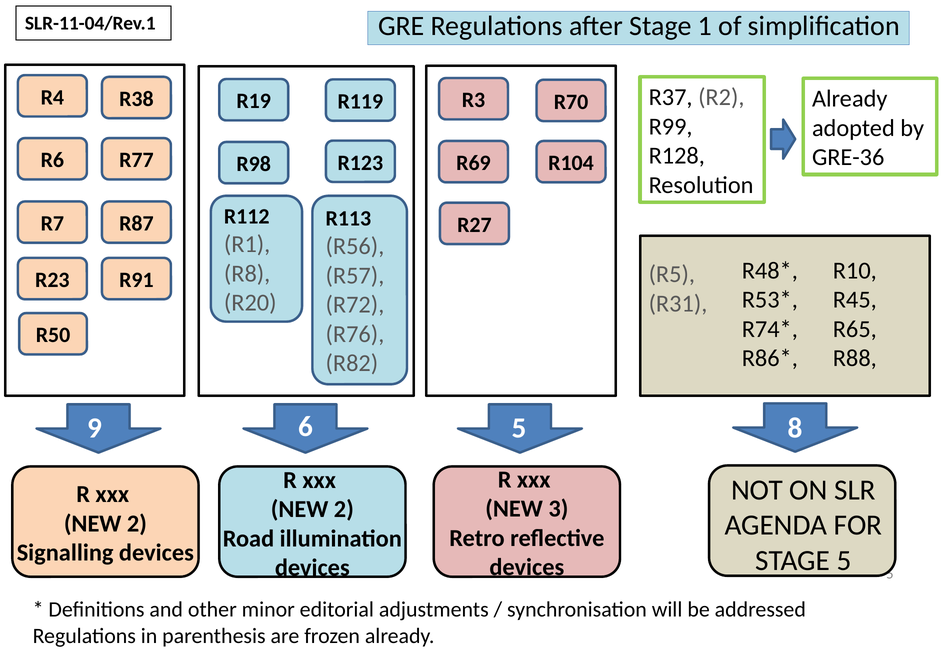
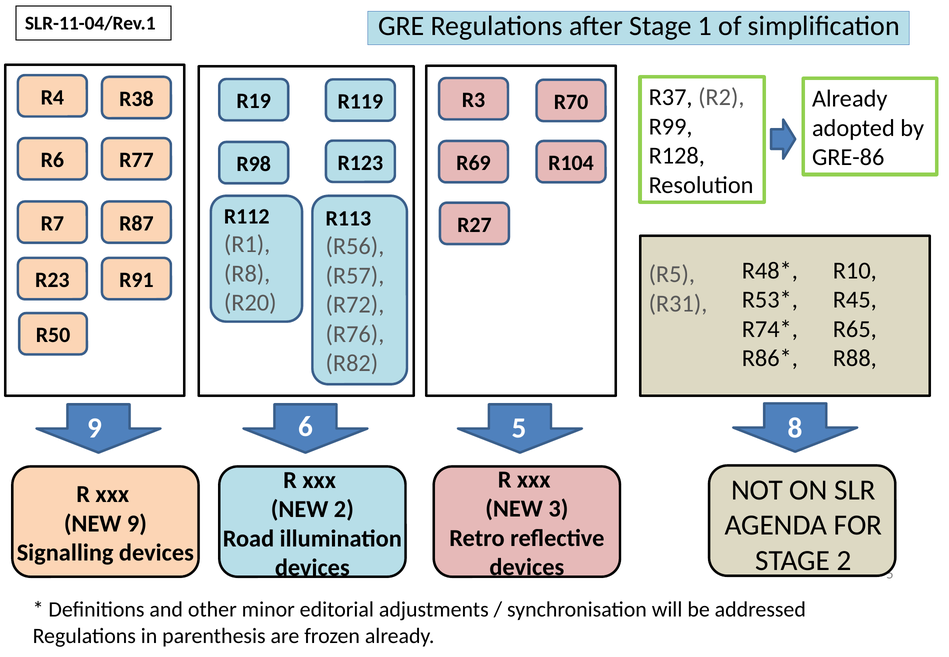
GRE-36: GRE-36 -> GRE-86 (848, 157)
2: 2 -> 9 (137, 524)
STAGE 5: 5 -> 2 (844, 560)
